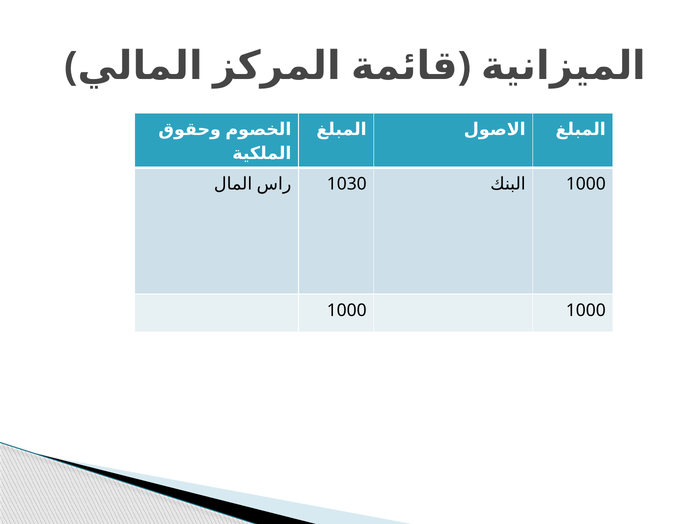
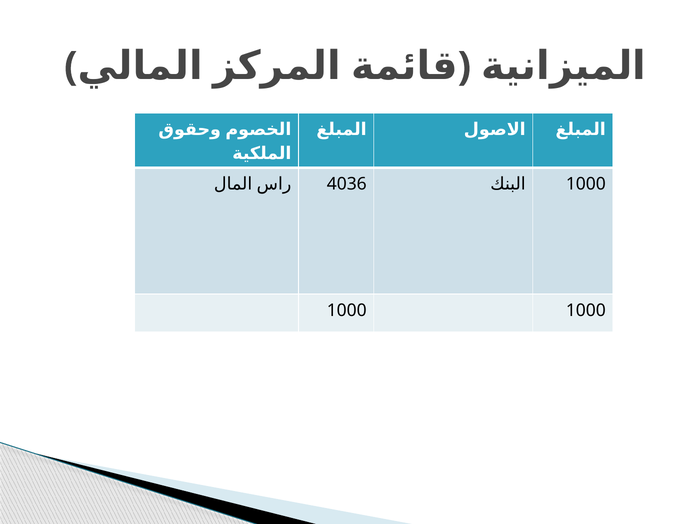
1030: 1030 -> 4036 (347, 184)
